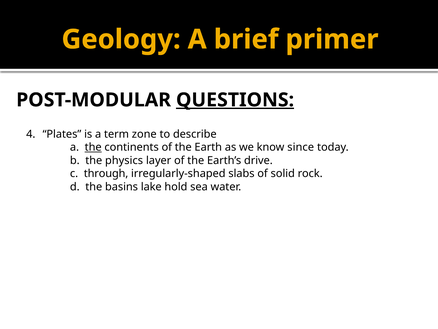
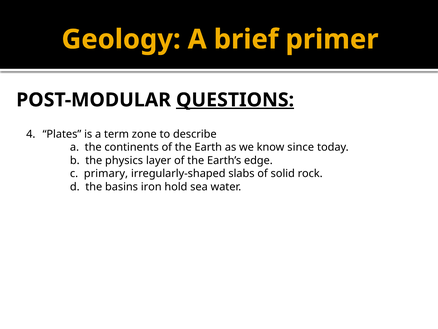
the underline: present -> none (93, 147)
drive: drive -> edge (258, 160)
through: through -> primary (106, 173)
lake: lake -> iron (151, 187)
